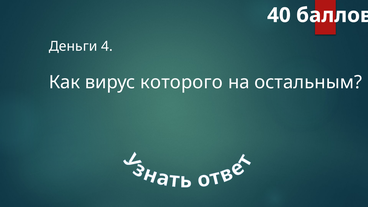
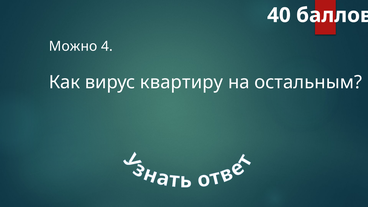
Деньги: Деньги -> Можно (73, 46)
которого: которого -> квартиру (181, 82)
